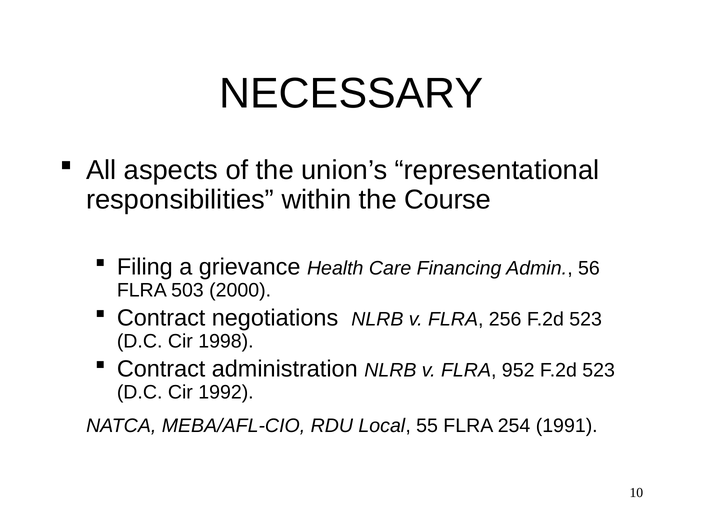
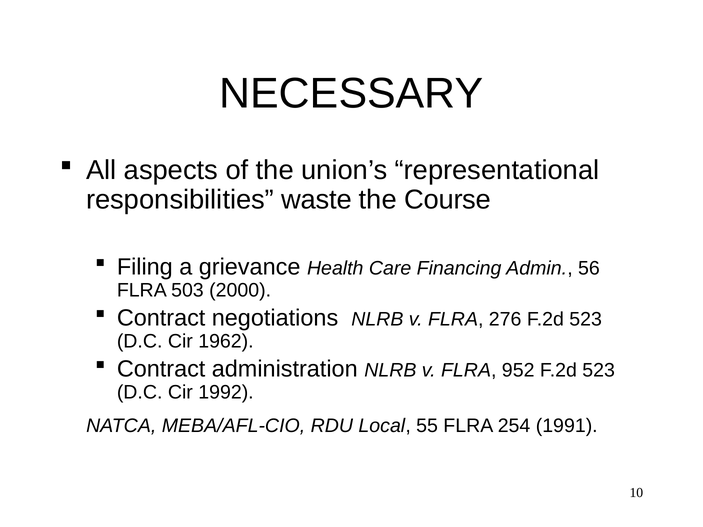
within: within -> waste (317, 200)
256: 256 -> 276 (505, 319)
1998: 1998 -> 1962 (226, 341)
